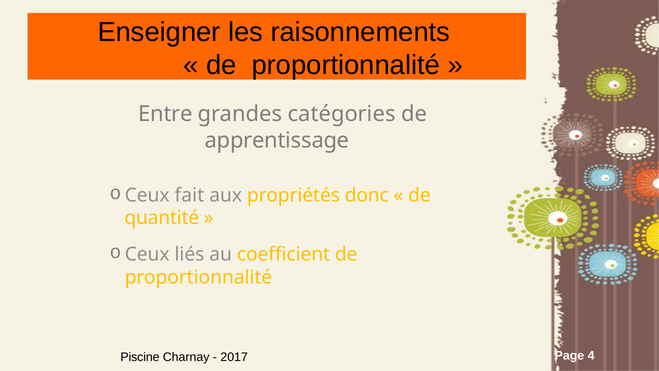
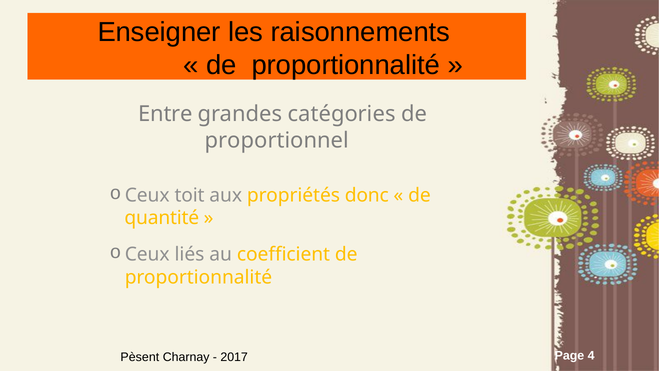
apprentissage: apprentissage -> proportionnel (277, 140)
fait: fait -> toit (190, 195)
Piscine: Piscine -> Pèsent (140, 357)
